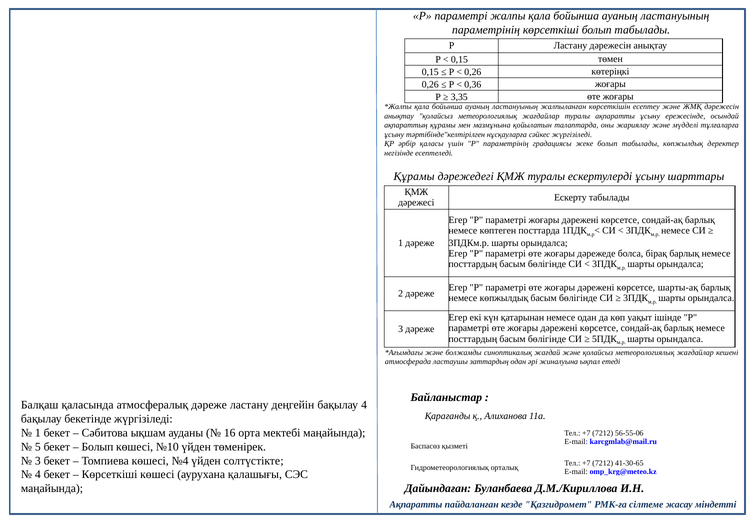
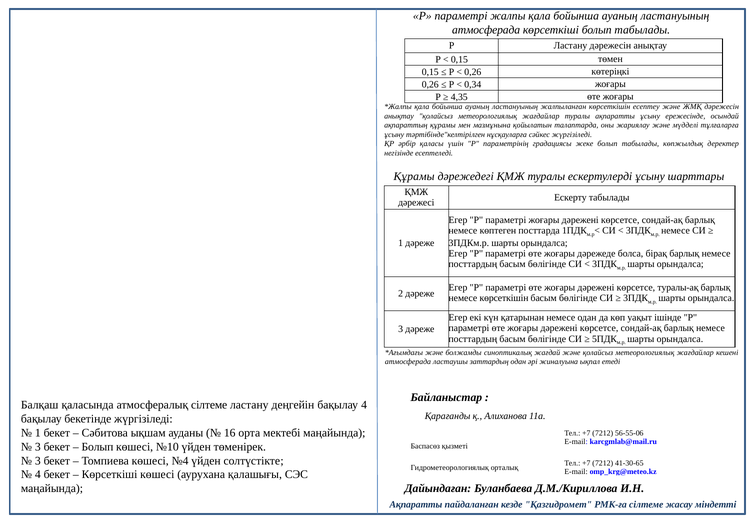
параметрінің: параметрінің -> атмосферада (486, 30)
0,36: 0,36 -> 0,34 (473, 84)
3,35: 3,35 -> 4,35 (459, 97)
шарты-ақ: шарты-ақ -> туралы-ақ (678, 287)
немесе көпжылдық: көпжылдық -> көрсеткішін (504, 298)
атмосфералық дәреже: дәреже -> сілтеме (209, 405)
5: 5 -> 3 (38, 447)
